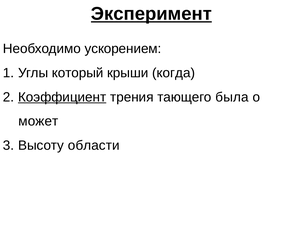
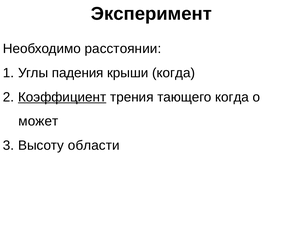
Эксперимент underline: present -> none (151, 14)
ускорением: ускорением -> расстоянии (123, 49)
который: который -> падения (78, 73)
тающего была: была -> когда (232, 97)
